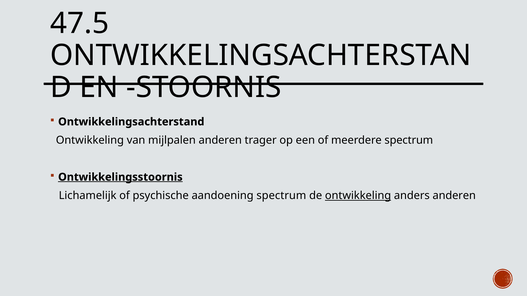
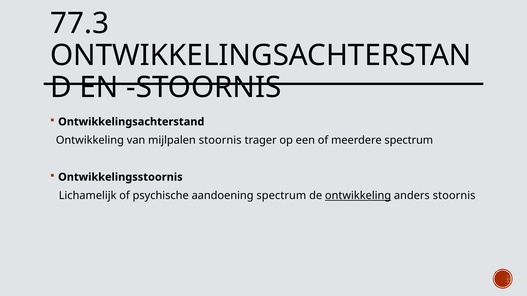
47.5: 47.5 -> 77.3 (80, 24)
mijlpalen anderen: anderen -> stoornis (220, 140)
Ontwikkelingsstoornis underline: present -> none (120, 177)
anders anderen: anderen -> stoornis (454, 196)
